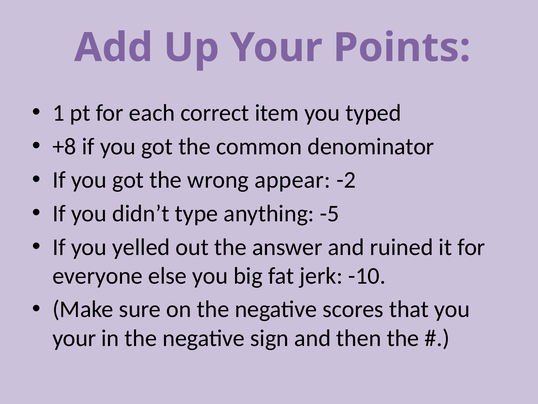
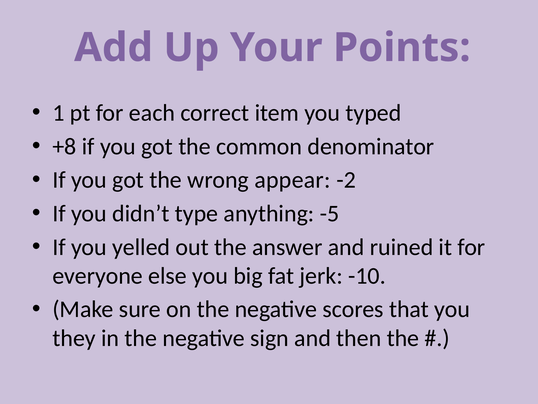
your: your -> they (74, 338)
